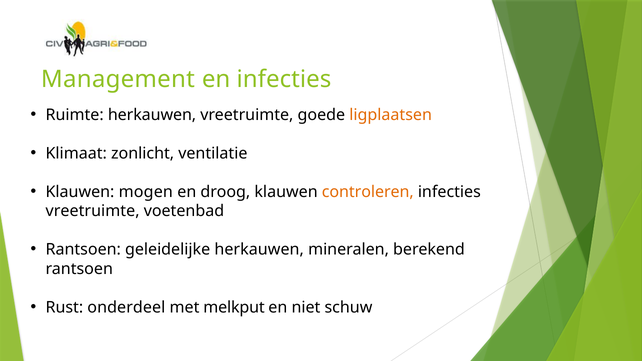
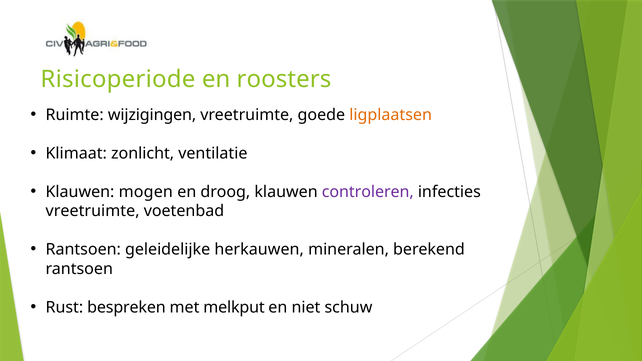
Management: Management -> Risicoperiode (118, 80)
en infecties: infecties -> roosters (284, 80)
Ruimte herkauwen: herkauwen -> wijzigingen (152, 115)
controleren colour: orange -> purple (368, 192)
onderdeel: onderdeel -> bespreken (126, 307)
